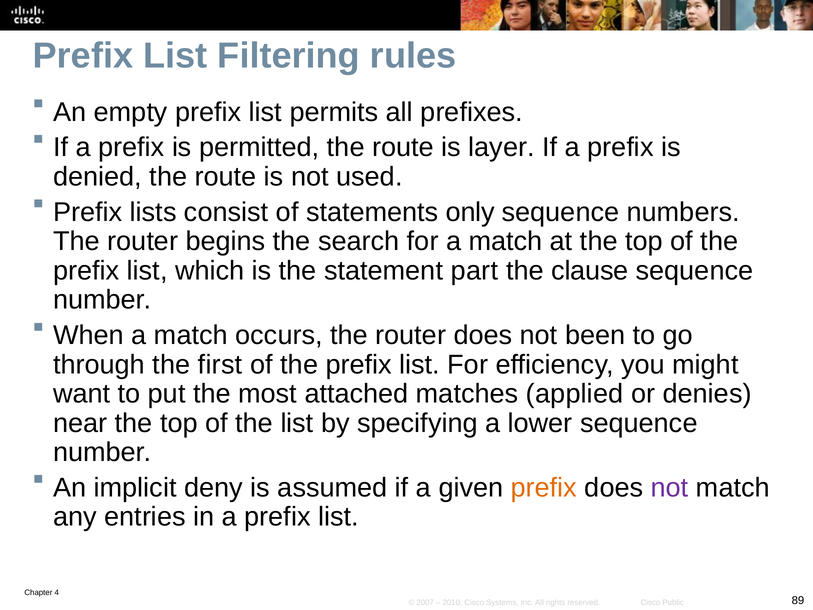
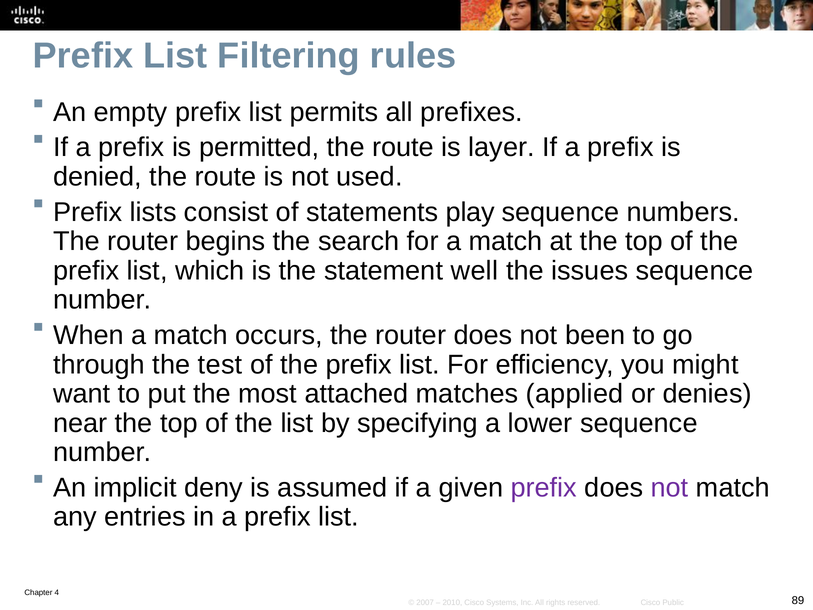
only: only -> play (470, 212)
part: part -> well (474, 271)
clause: clause -> issues (590, 271)
first: first -> test (220, 364)
prefix colour: orange -> purple (544, 488)
